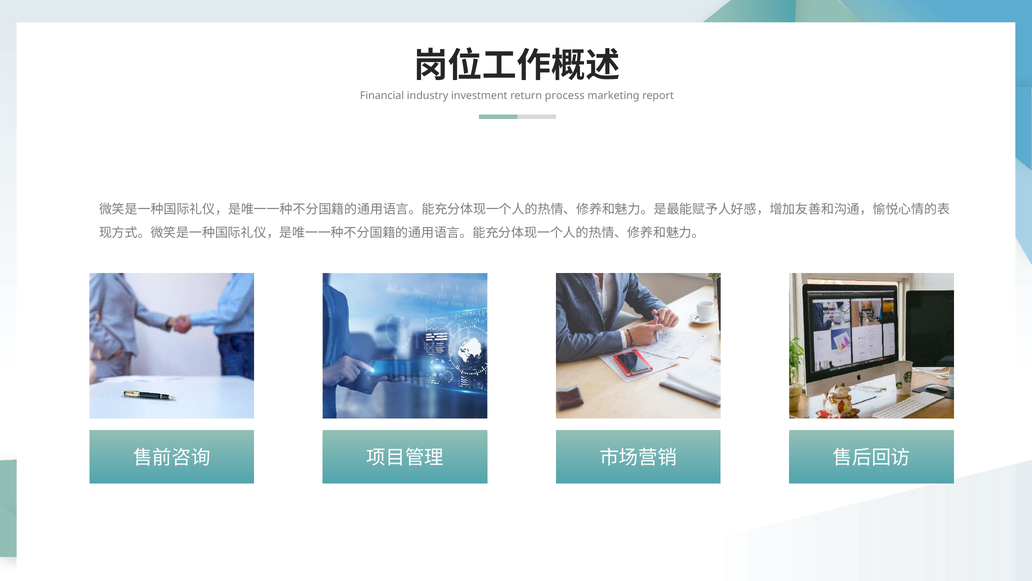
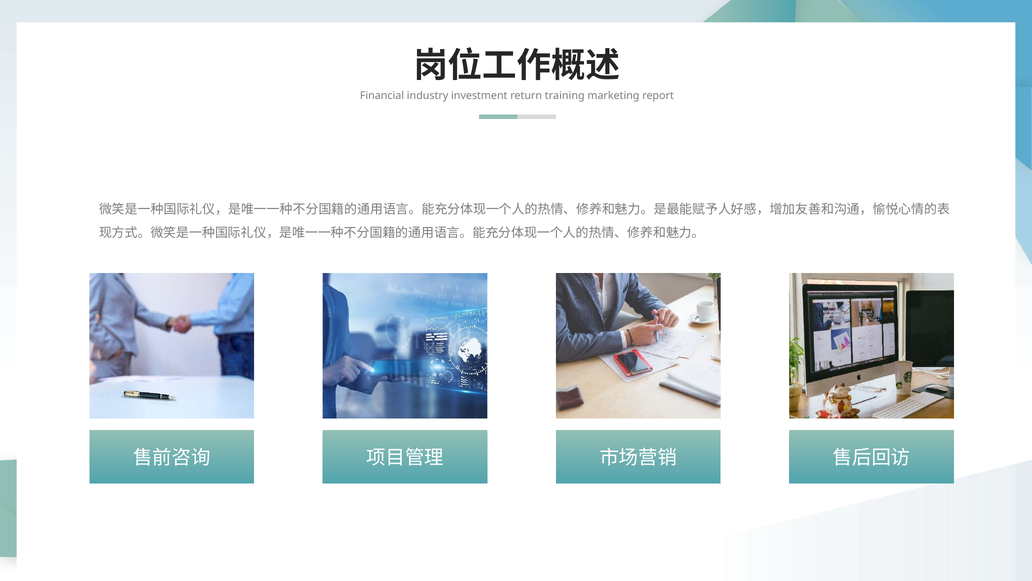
process: process -> training (565, 95)
